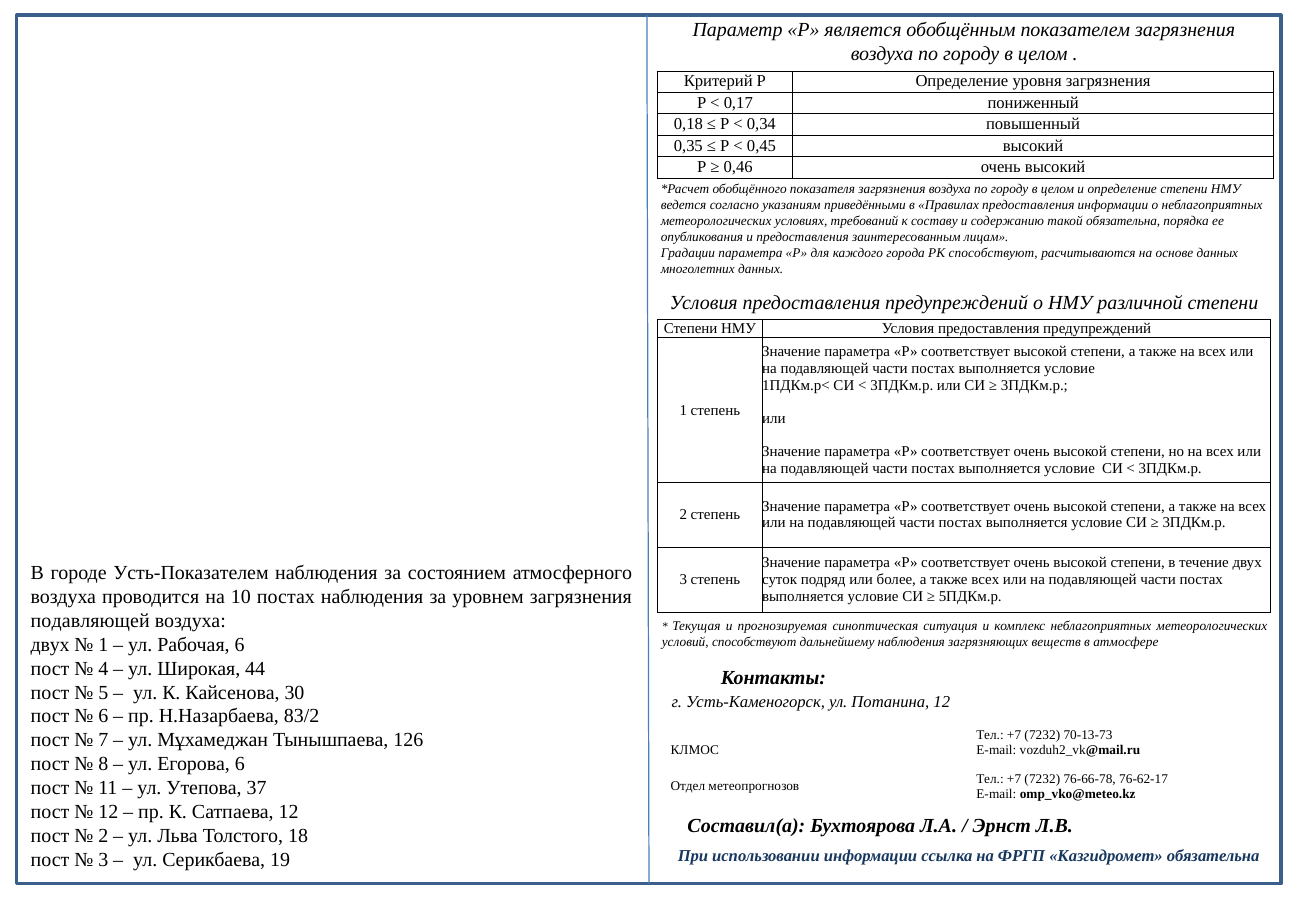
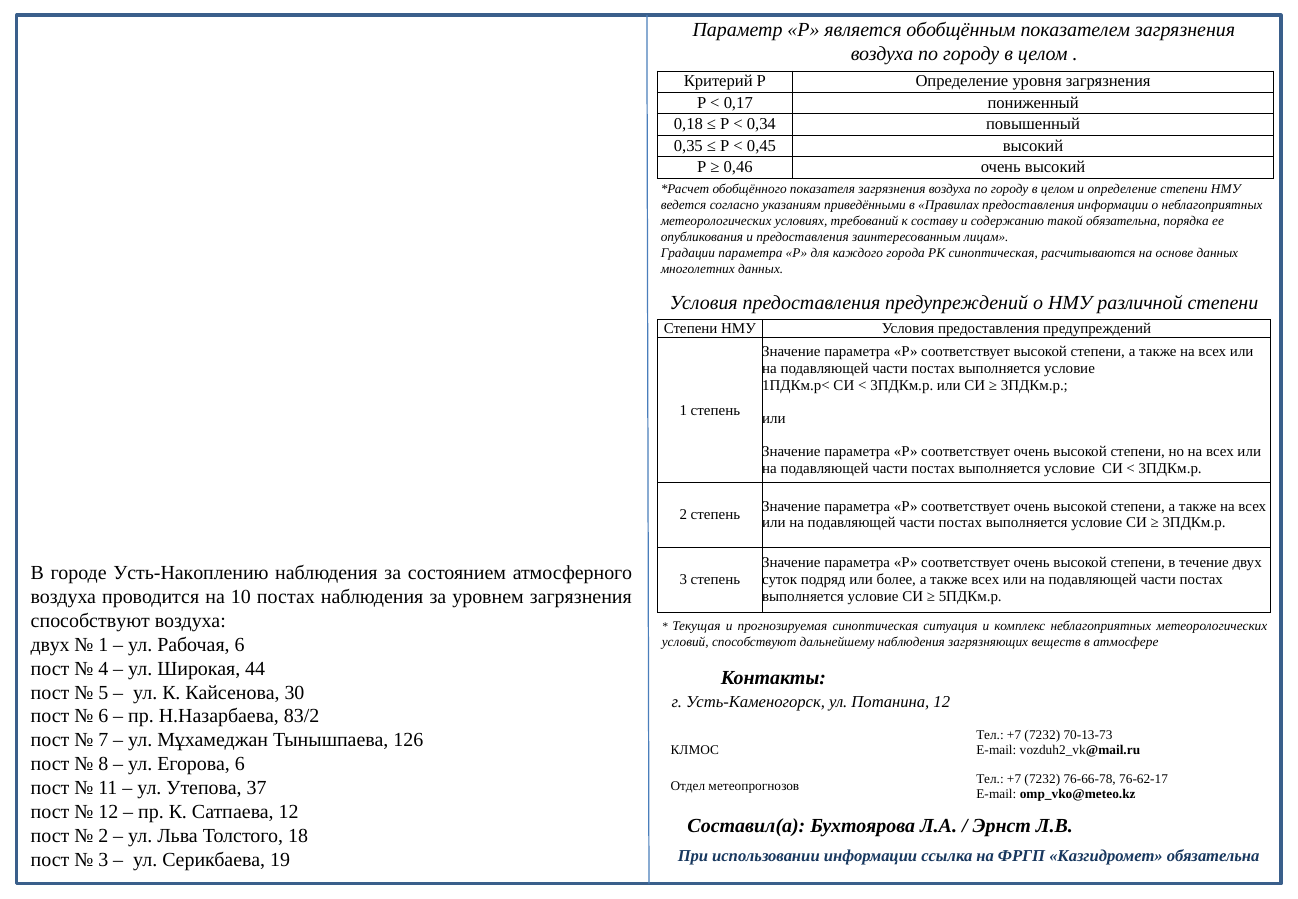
РК способствуют: способствуют -> синоптическая (993, 253)
Усть-Показателем: Усть-Показателем -> Усть-Накоплению (191, 572)
подавляющей: подавляющей -> способствуют (90, 620)
